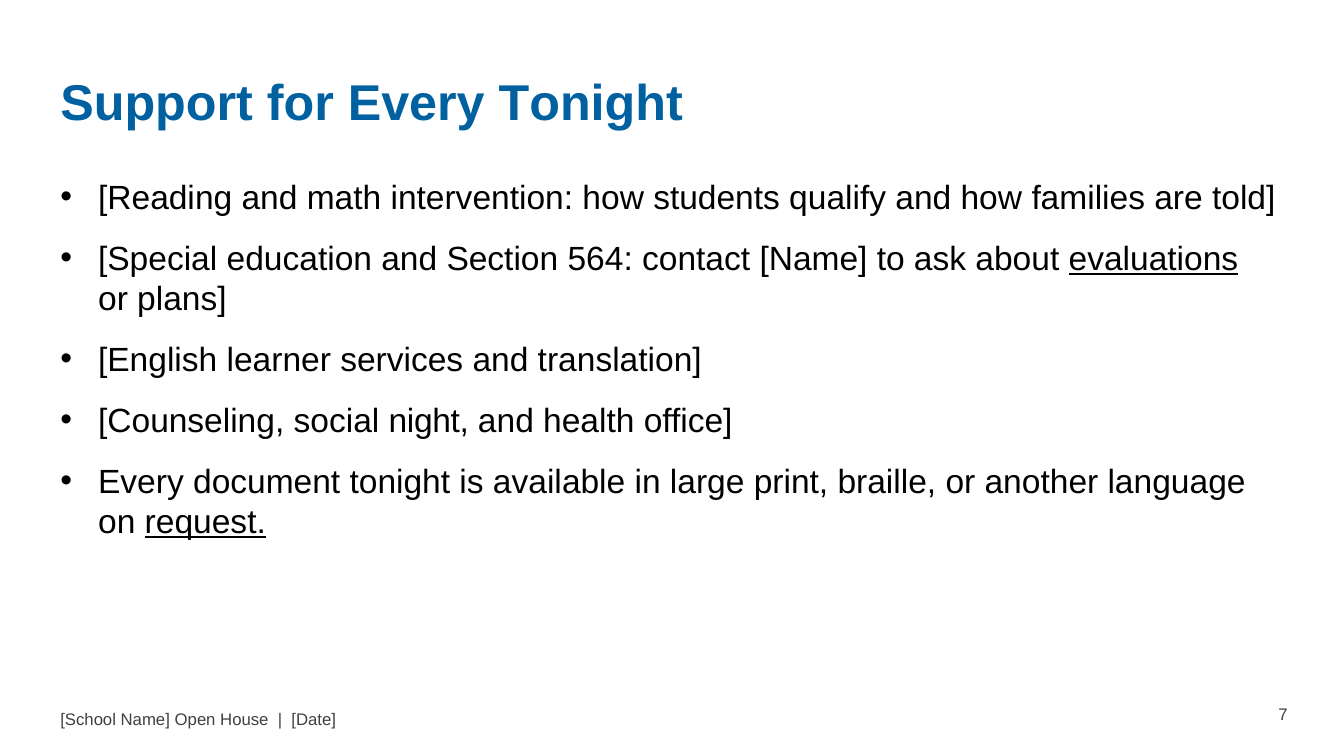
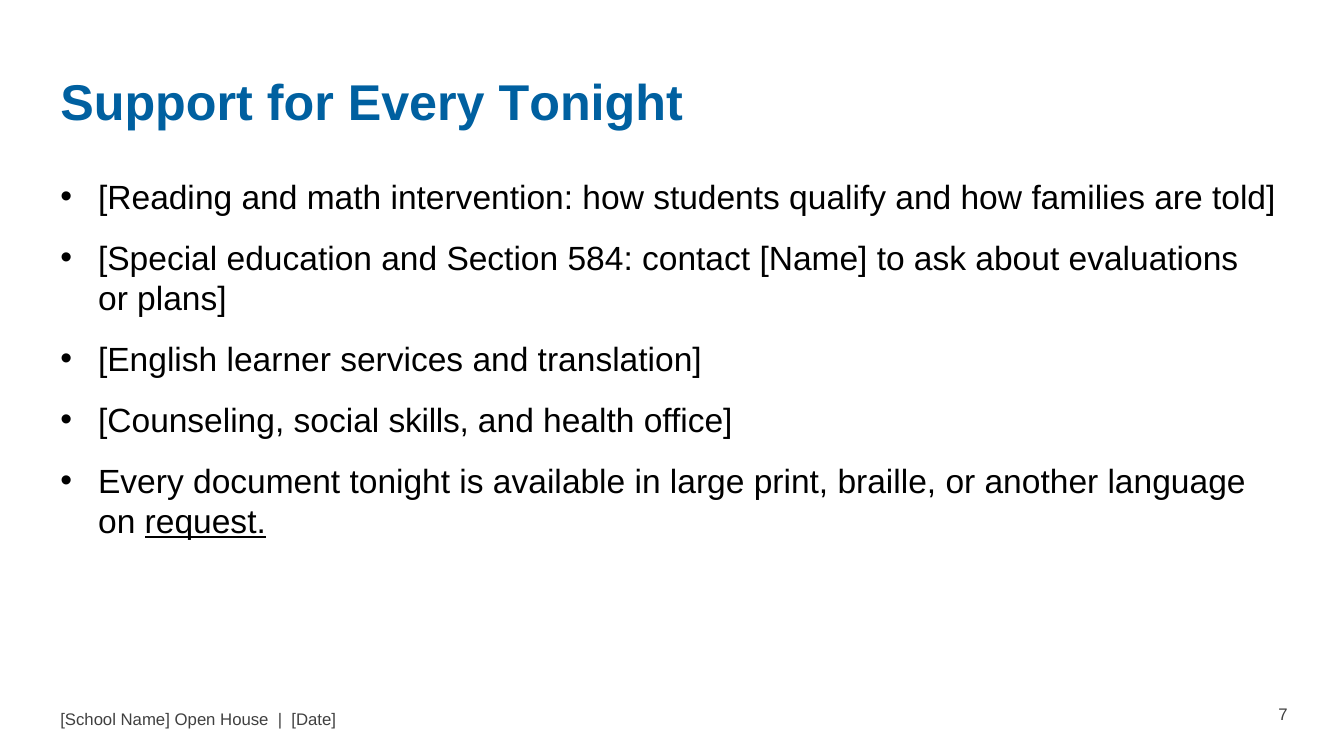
564: 564 -> 584 (600, 259)
evaluations underline: present -> none (1153, 259)
night: night -> skills (429, 421)
